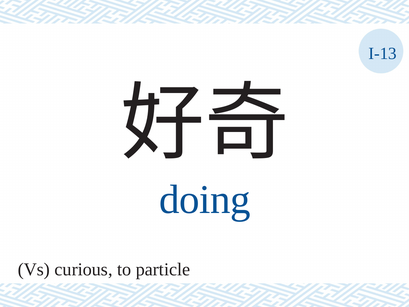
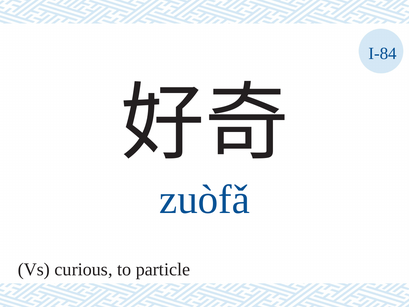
I-13: I-13 -> I-84 (383, 54)
doing: doing -> zuòfǎ (205, 200)
